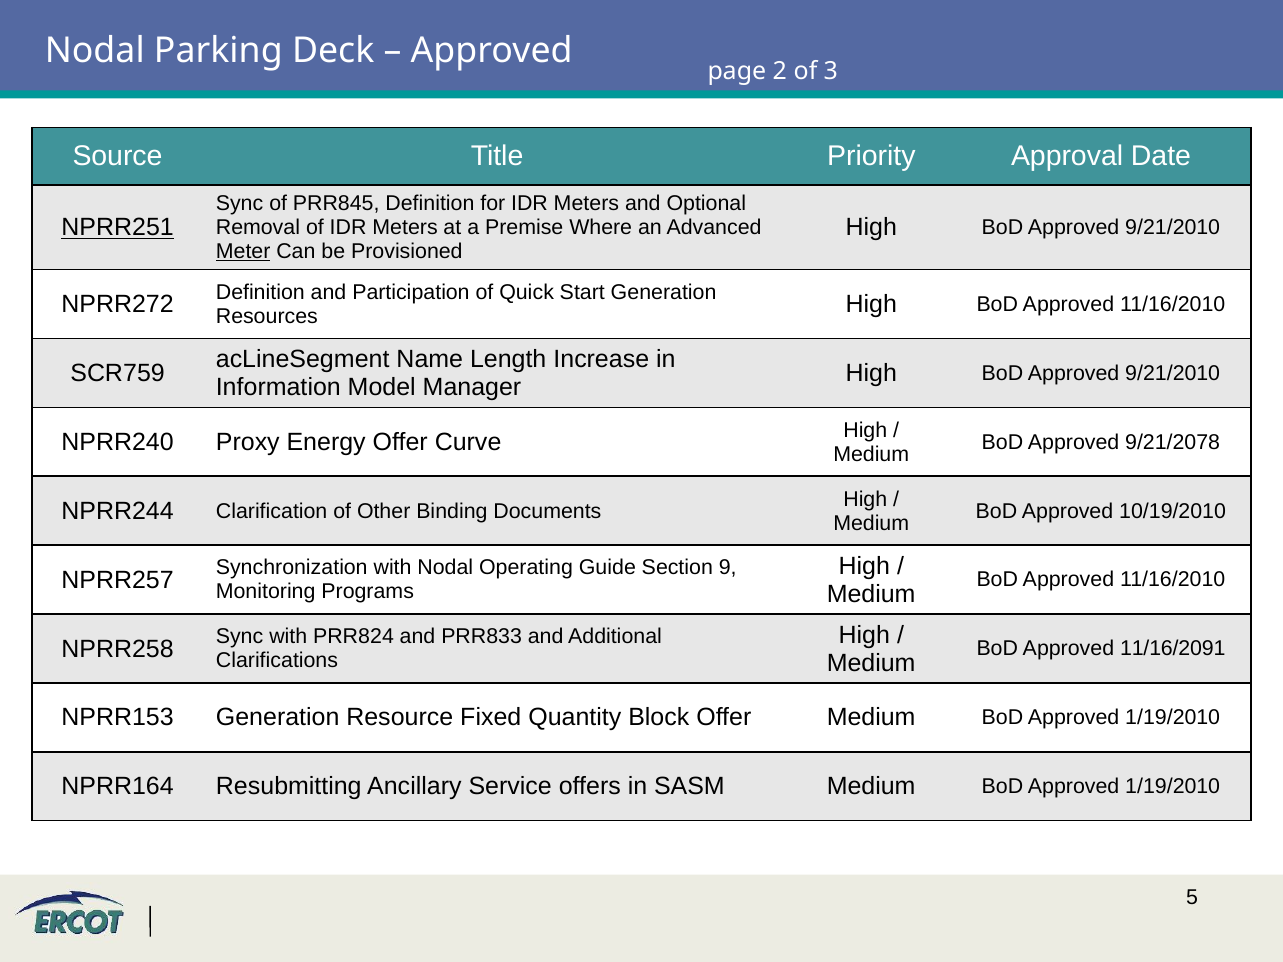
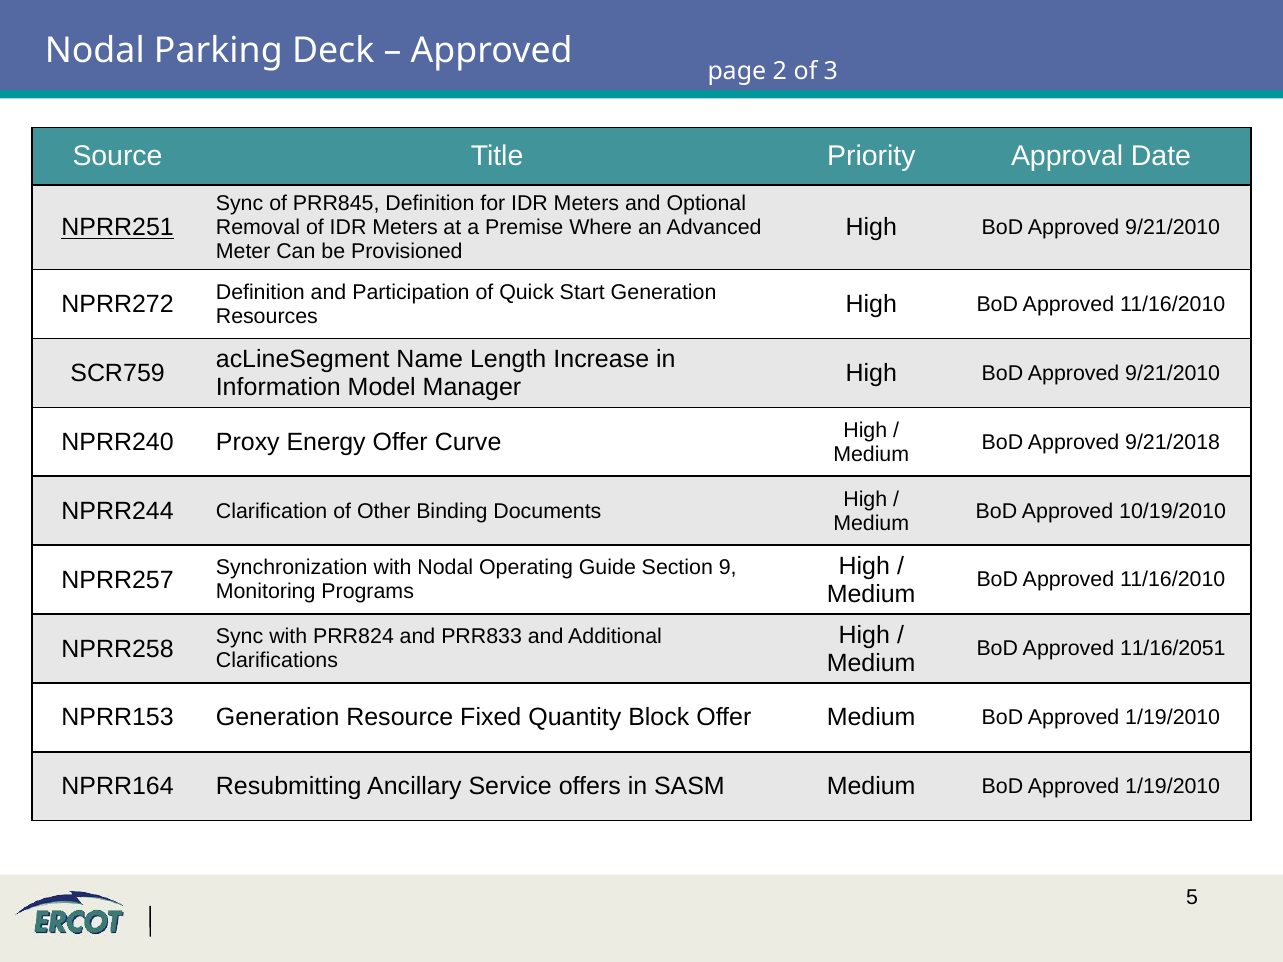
Meter underline: present -> none (243, 252)
9/21/2078: 9/21/2078 -> 9/21/2018 (1173, 442)
11/16/2091: 11/16/2091 -> 11/16/2051 (1173, 649)
